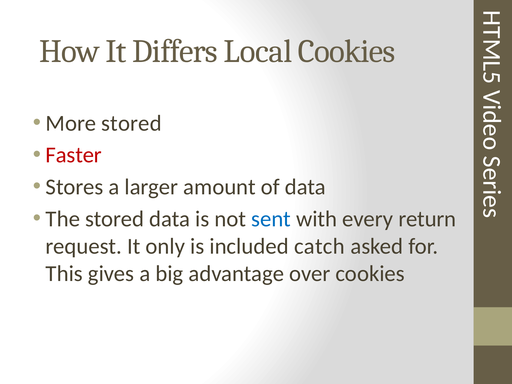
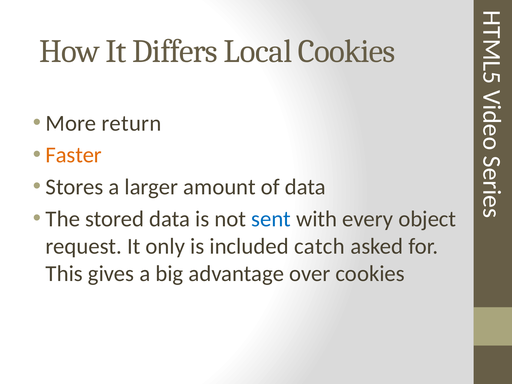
More stored: stored -> return (131, 123)
Faster colour: red -> orange (74, 155)
return: return -> object (427, 219)
